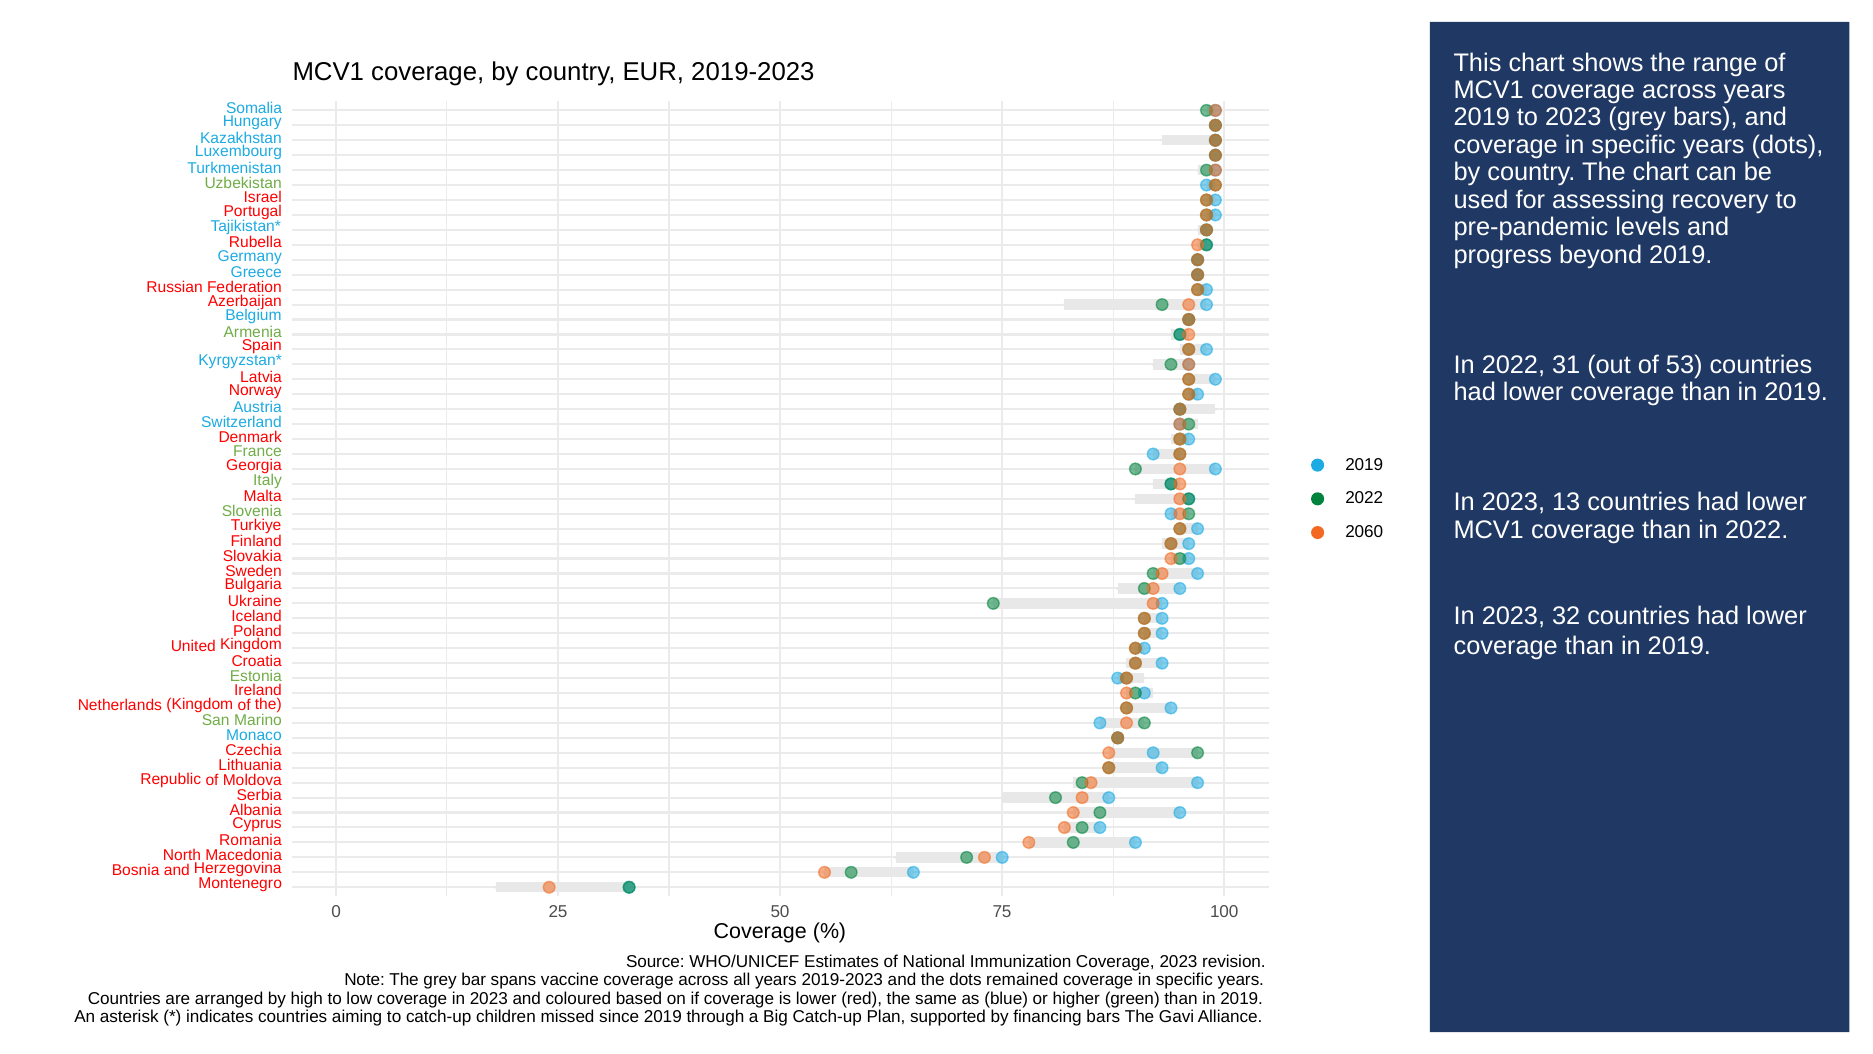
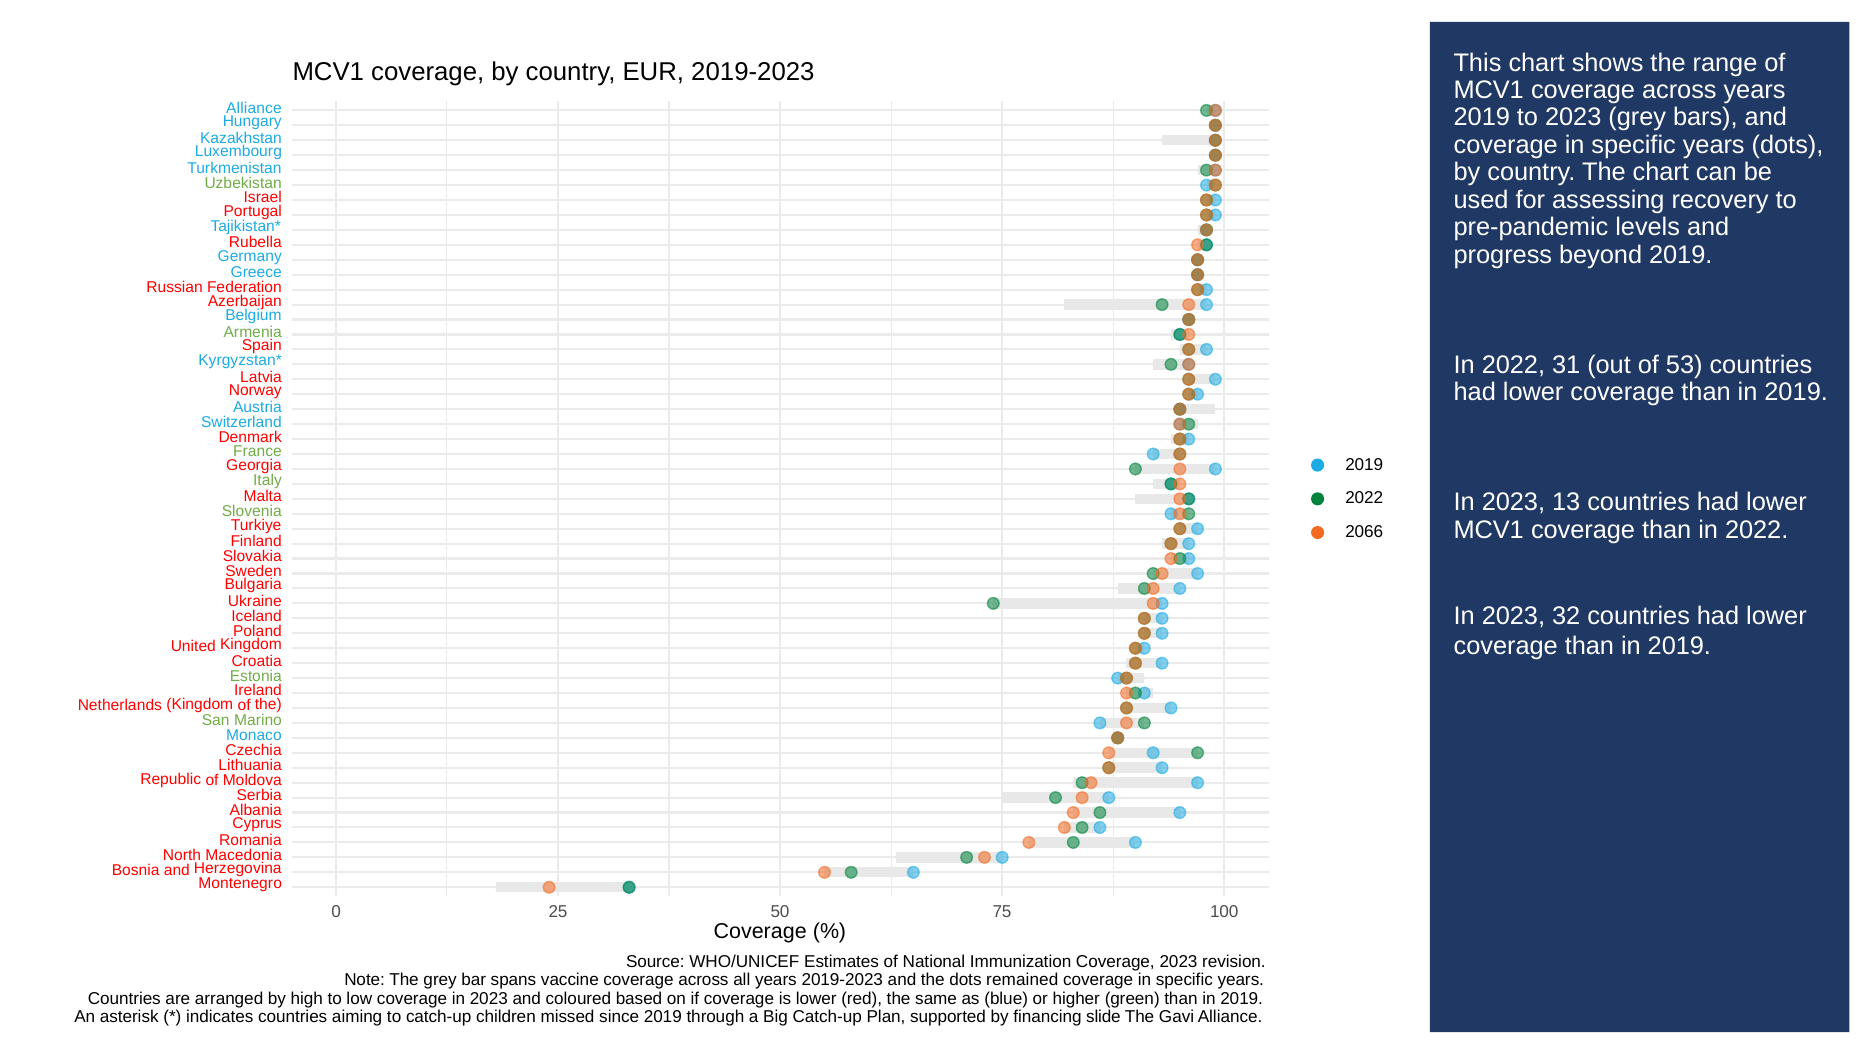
Somalia: Somalia -> Alliance (254, 108)
2060: 2060 -> 2066 (1364, 532)
financing bars: bars -> slide (1103, 1017)
